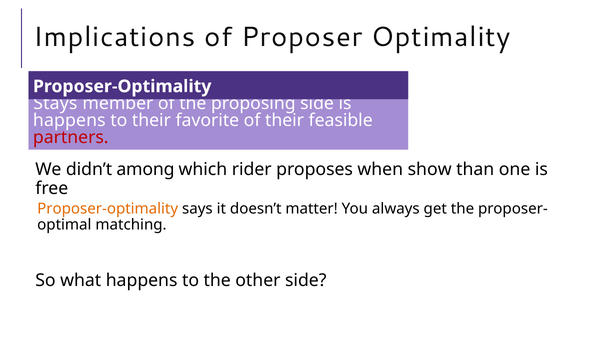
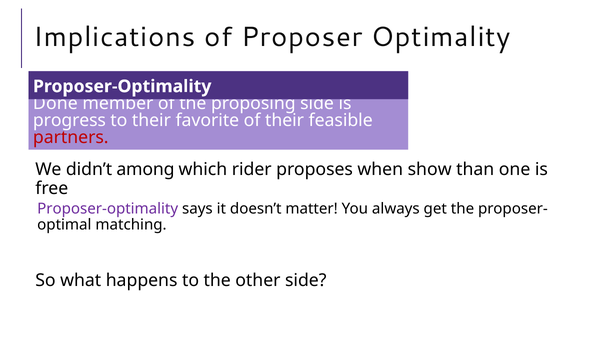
Stays: Stays -> Done (55, 103)
happens: happens -> progress (69, 120)
Proposer-optimality colour: orange -> purple (108, 209)
